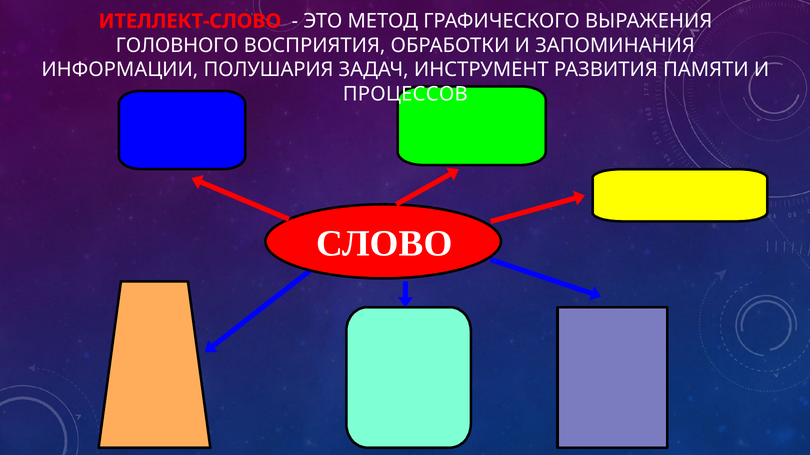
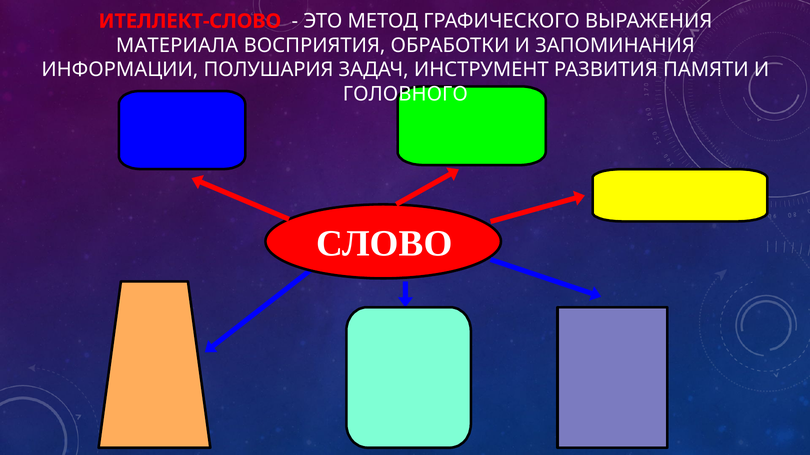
ГОЛОВНОГО: ГОЛОВНОГО -> МАТЕРИАЛА (177, 45)
ПРОЦЕССОВ: ПРОЦЕССОВ -> ГОЛОВНОГО (405, 94)
